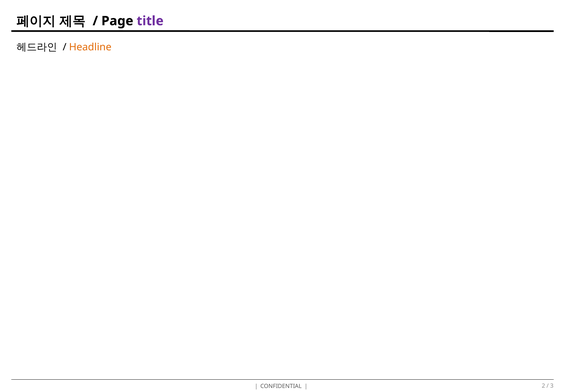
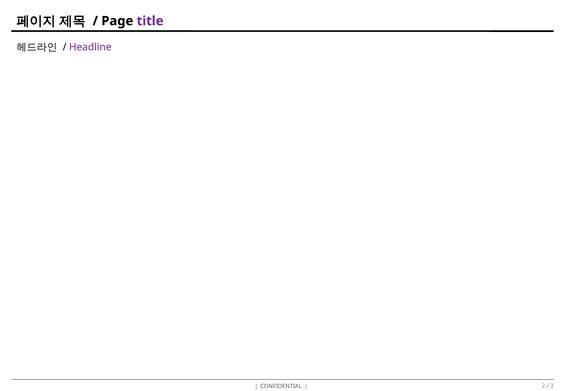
Headline colour: orange -> purple (90, 47)
